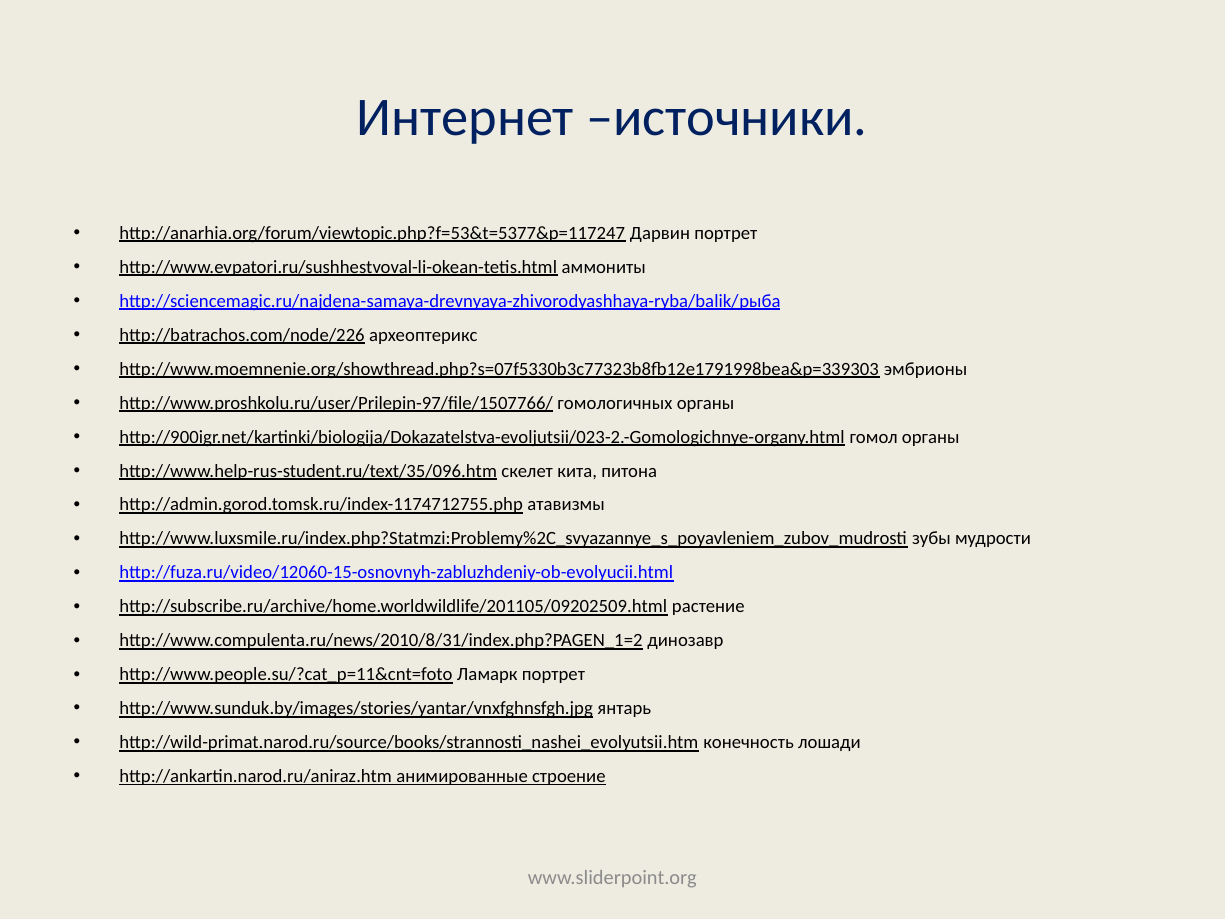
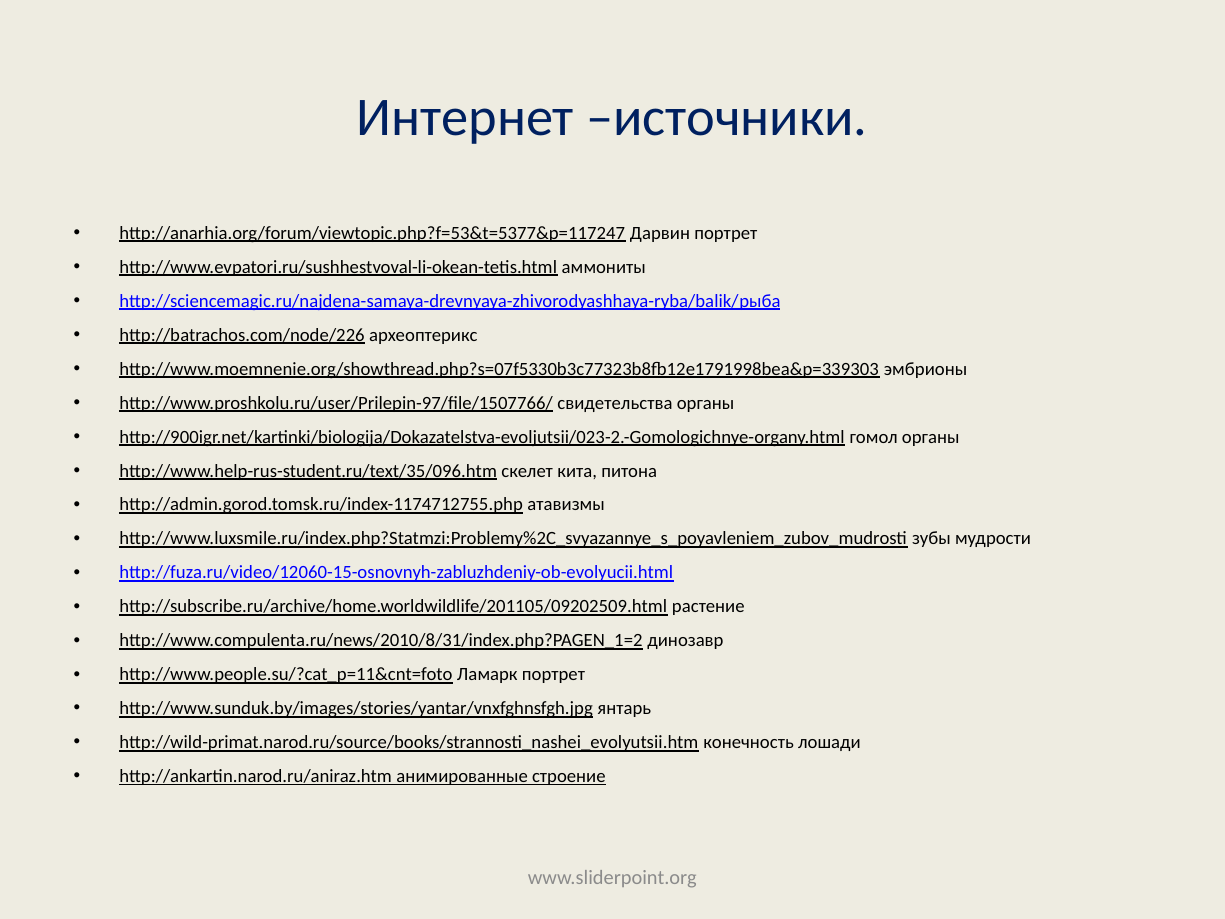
гомологичных: гомологичных -> свидетельства (615, 403)
